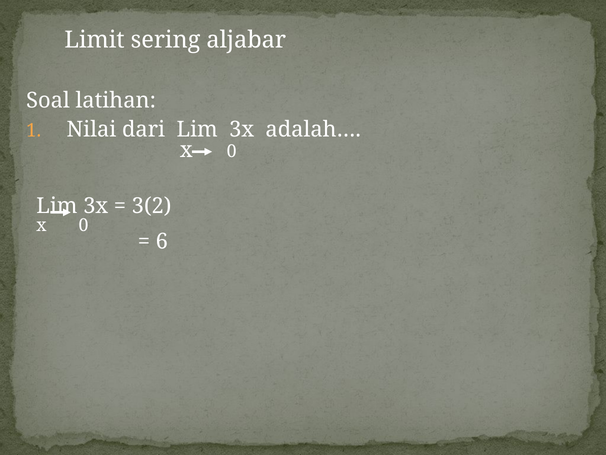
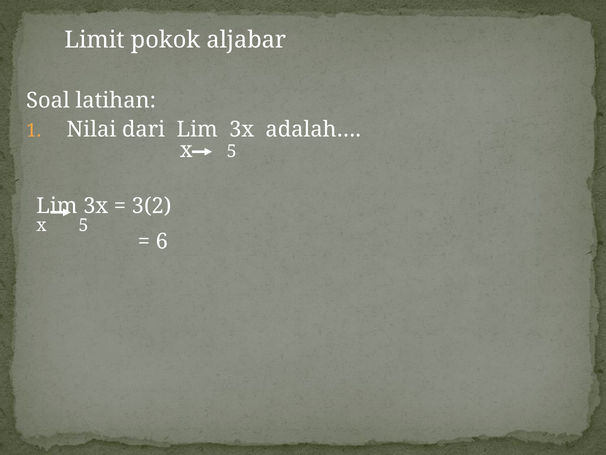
sering: sering -> pokok (165, 40)
0: 0 -> 5 (232, 151)
0: 0 -> 5 (83, 225)
